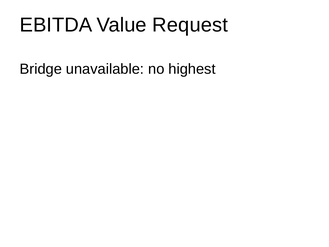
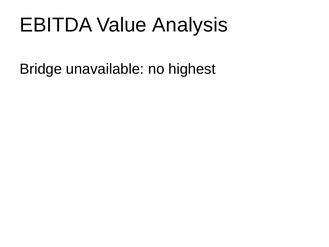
Request: Request -> Analysis (190, 25)
